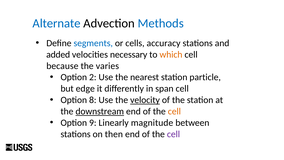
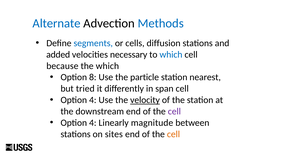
accuracy: accuracy -> diffusion (164, 43)
which colour: orange -> blue (171, 54)
the varies: varies -> which (107, 66)
2: 2 -> 8 (93, 77)
nearest: nearest -> particle (145, 77)
particle: particle -> nearest (205, 77)
edge: edge -> tried (85, 89)
8: 8 -> 4 (93, 100)
downstream underline: present -> none (100, 111)
cell colour: orange -> purple (174, 111)
9: 9 -> 4 (93, 123)
then: then -> sites (114, 134)
cell colour: purple -> orange (173, 134)
